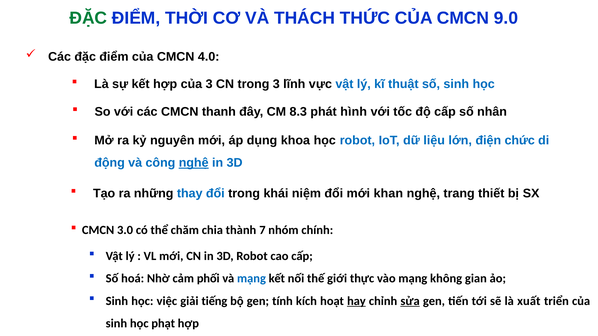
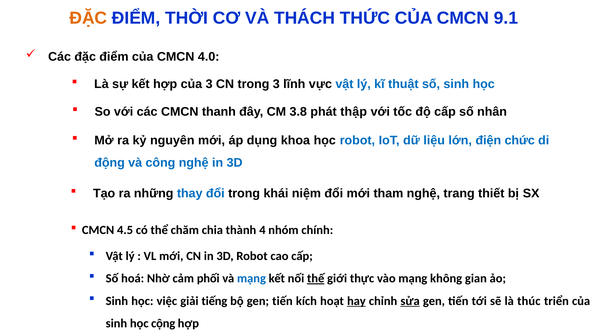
ĐẶC colour: green -> orange (88, 18)
9.0: 9.0 -> 9.1 (506, 18)
8.3: 8.3 -> 3.8 (298, 112)
hình: hình -> thập (354, 112)
nghệ underline: present -> none (194, 163)
khan: khan -> tham (388, 194)
3.0: 3.0 -> 4.5 (125, 230)
7: 7 -> 4 (262, 230)
thế underline: none -> present (316, 279)
bộ gen tính: tính -> tiến (282, 301)
xuất: xuất -> thúc (529, 301)
phạt: phạt -> cộng (163, 324)
